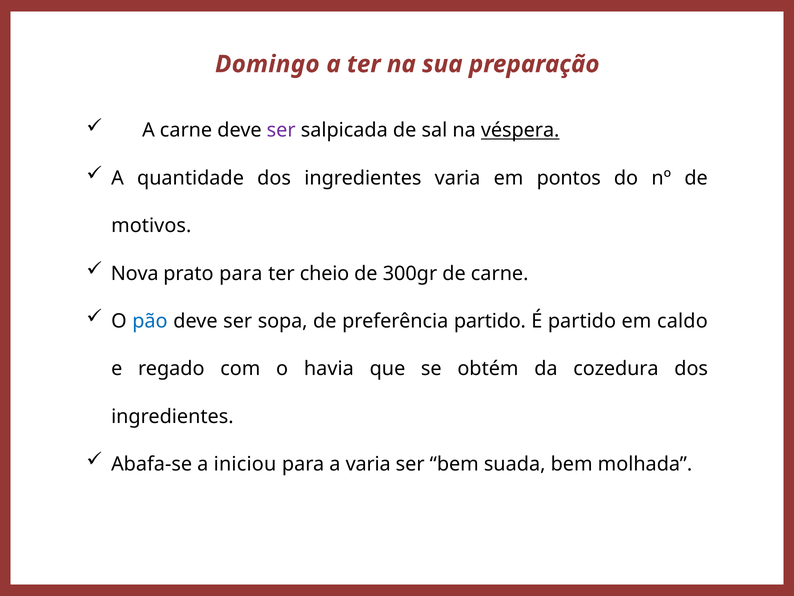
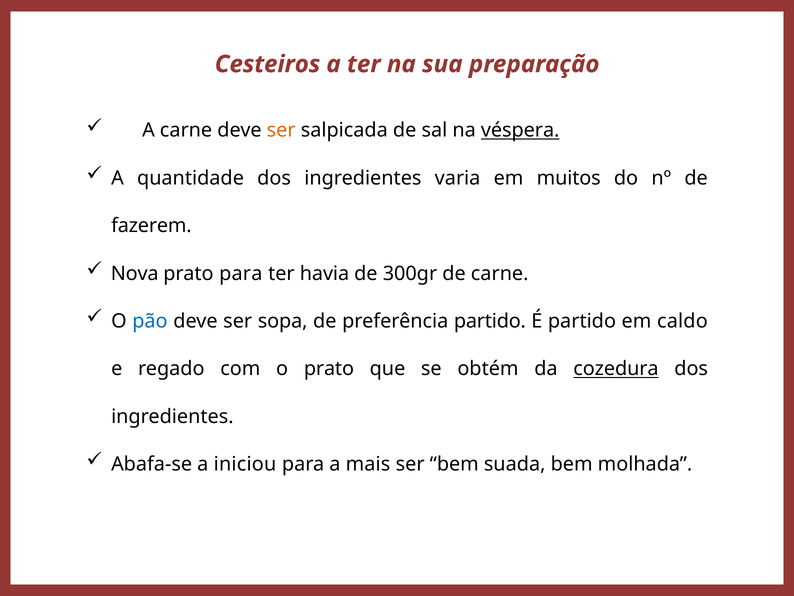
Domingo: Domingo -> Cesteiros (267, 64)
ser colour: purple -> orange (281, 130)
pontos: pontos -> muitos (569, 178)
motivos: motivos -> fazerem (151, 226)
cheio: cheio -> havia (324, 273)
o havia: havia -> prato (329, 369)
cozedura underline: none -> present (616, 369)
a varia: varia -> mais (368, 464)
